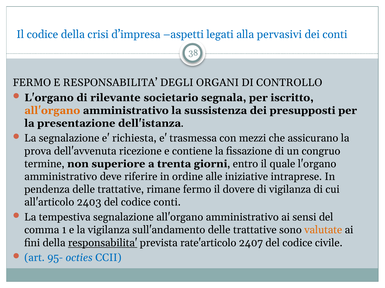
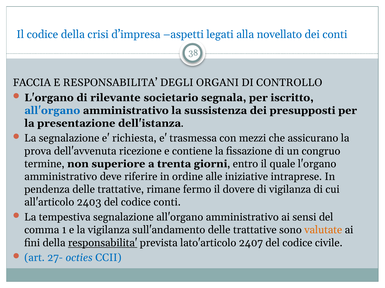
pervasivi: pervasivi -> novellato (279, 34)
FERMO: FERMO -> FACCIA (32, 83)
all'organo colour: orange -> blue (52, 111)
rate'articolo: rate'articolo -> lato'articolo (208, 243)
95-: 95- -> 27- (55, 258)
